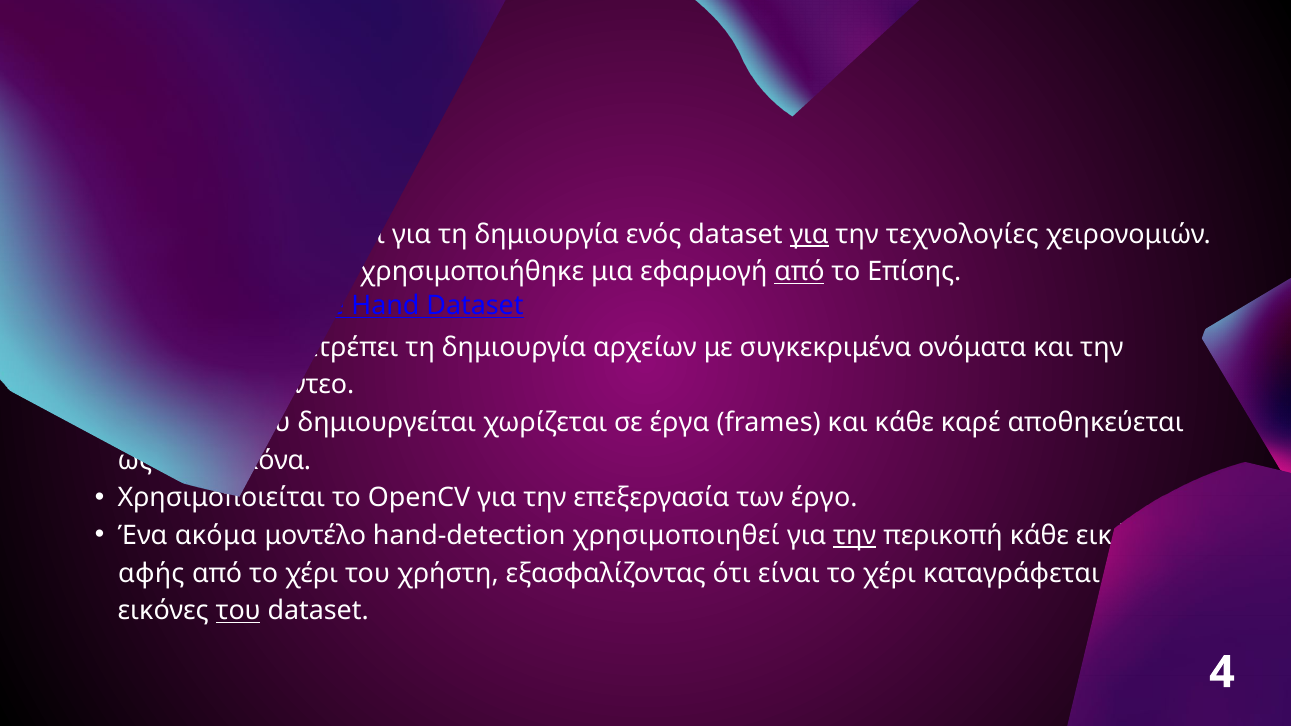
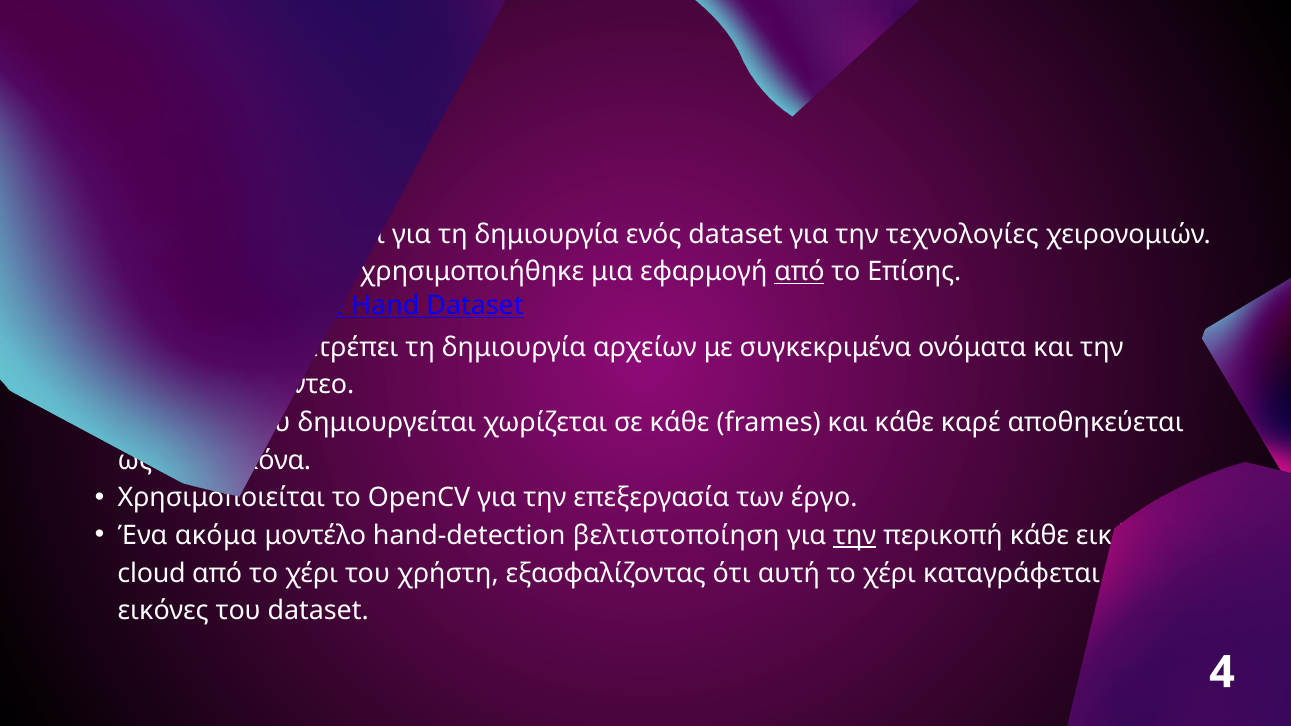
για underline: present -> none (809, 234)
έργα: έργα -> κάθε (680, 423)
χρησιμοποιηθεί: χρησιμοποιηθεί -> βελτιστοποίηση (676, 536)
αφής: αφής -> cloud (152, 573)
ότι είναι: είναι -> αυτή (789, 573)
του underline: present -> none (238, 611)
